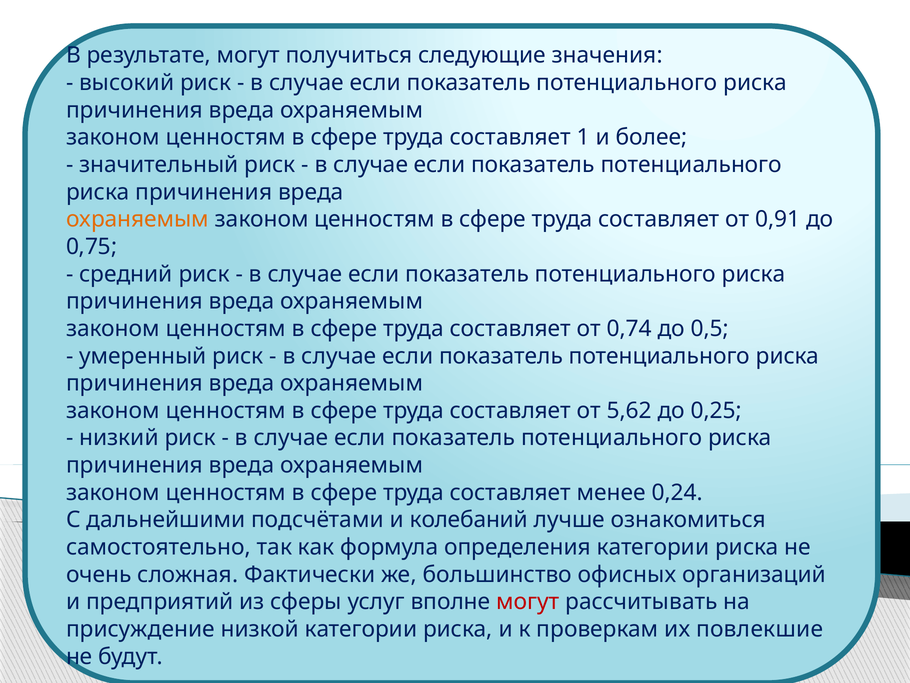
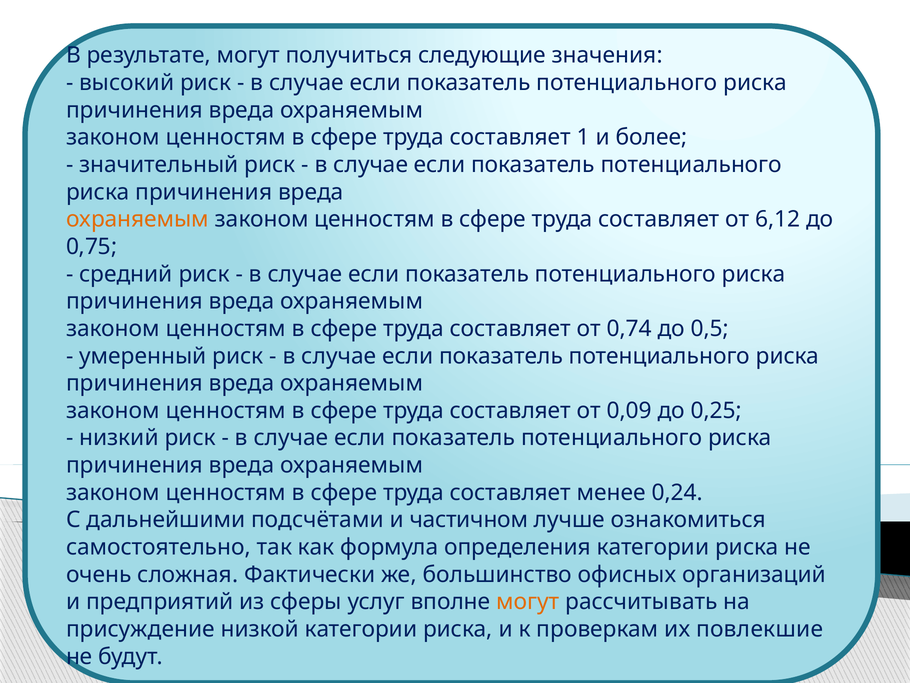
0,91: 0,91 -> 6,12 (778, 219)
5,62: 5,62 -> 0,09 (629, 410)
колебаний: колебаний -> частичном (469, 520)
могут colour: red -> orange (528, 601)
